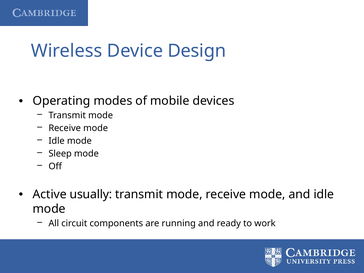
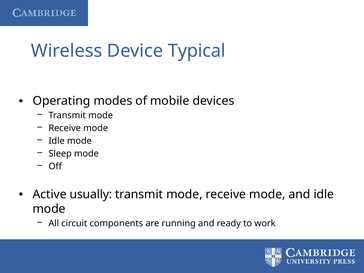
Design: Design -> Typical (197, 51)
